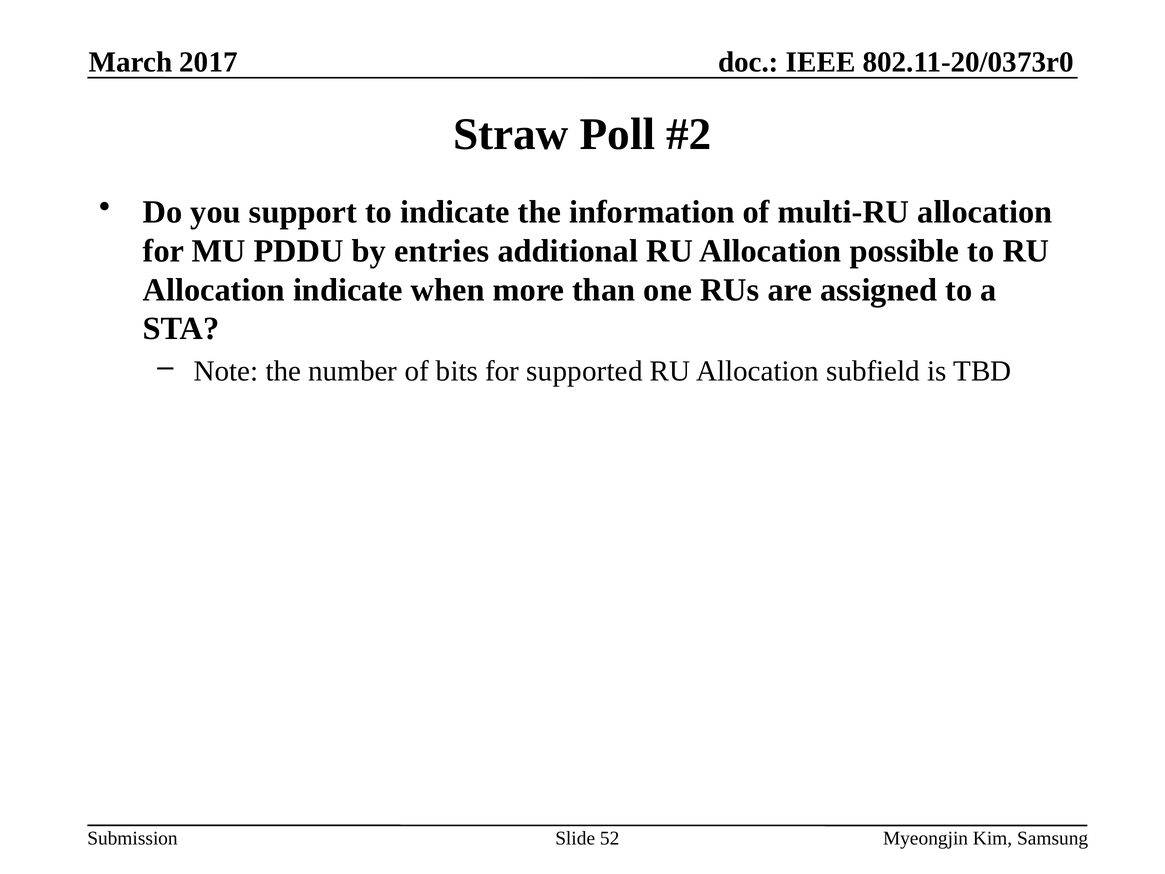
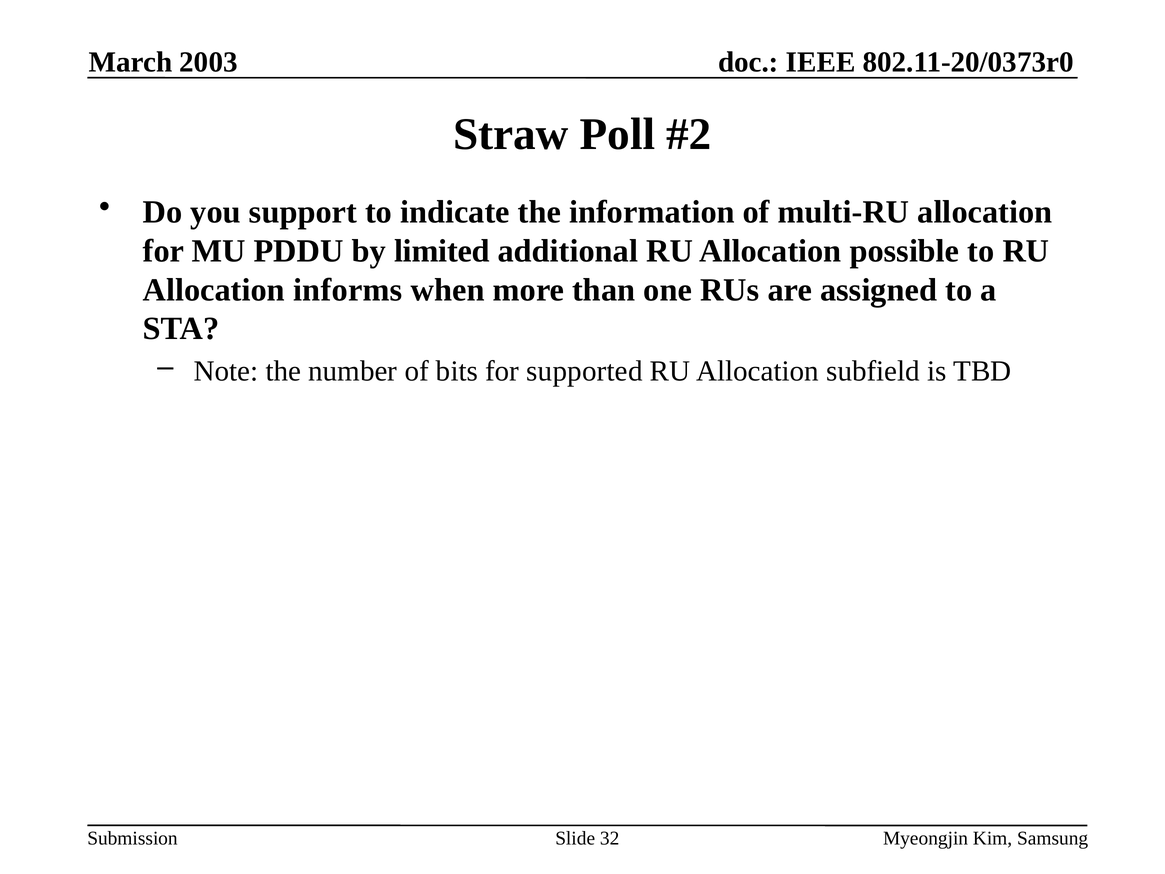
2017: 2017 -> 2003 (209, 62)
entries: entries -> limited (442, 251)
Allocation indicate: indicate -> informs (348, 290)
52: 52 -> 32 (610, 838)
